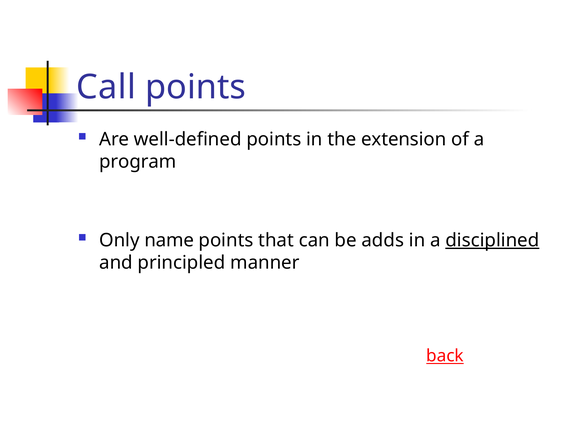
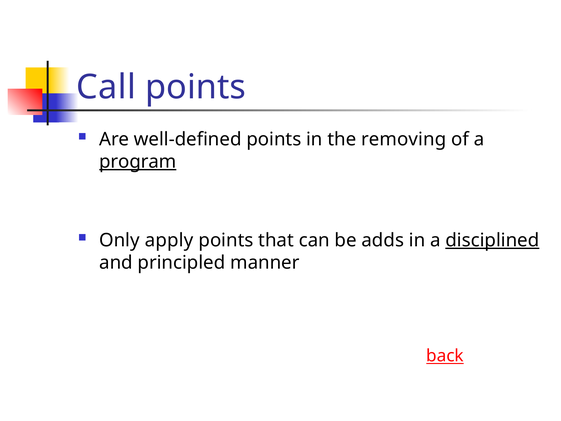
extension: extension -> removing (404, 139)
program underline: none -> present (138, 162)
name: name -> apply (169, 240)
